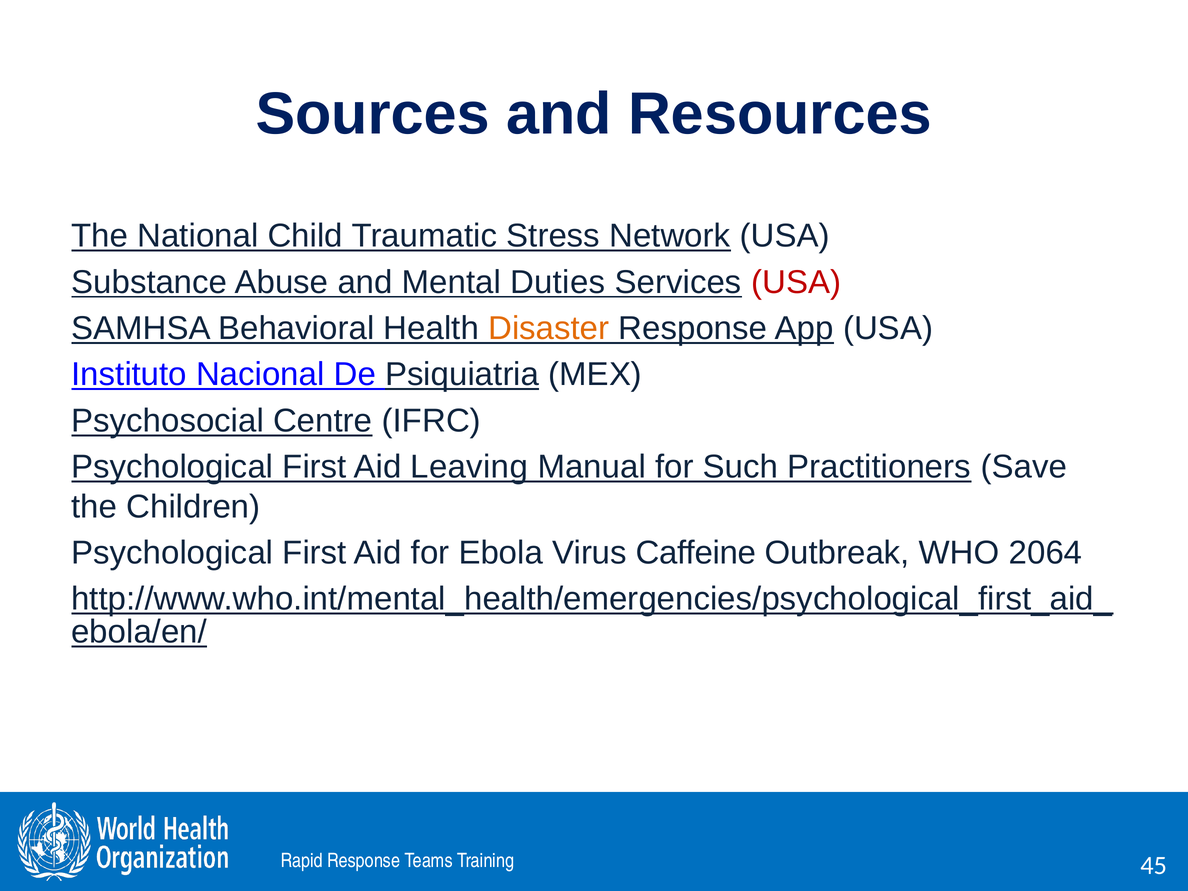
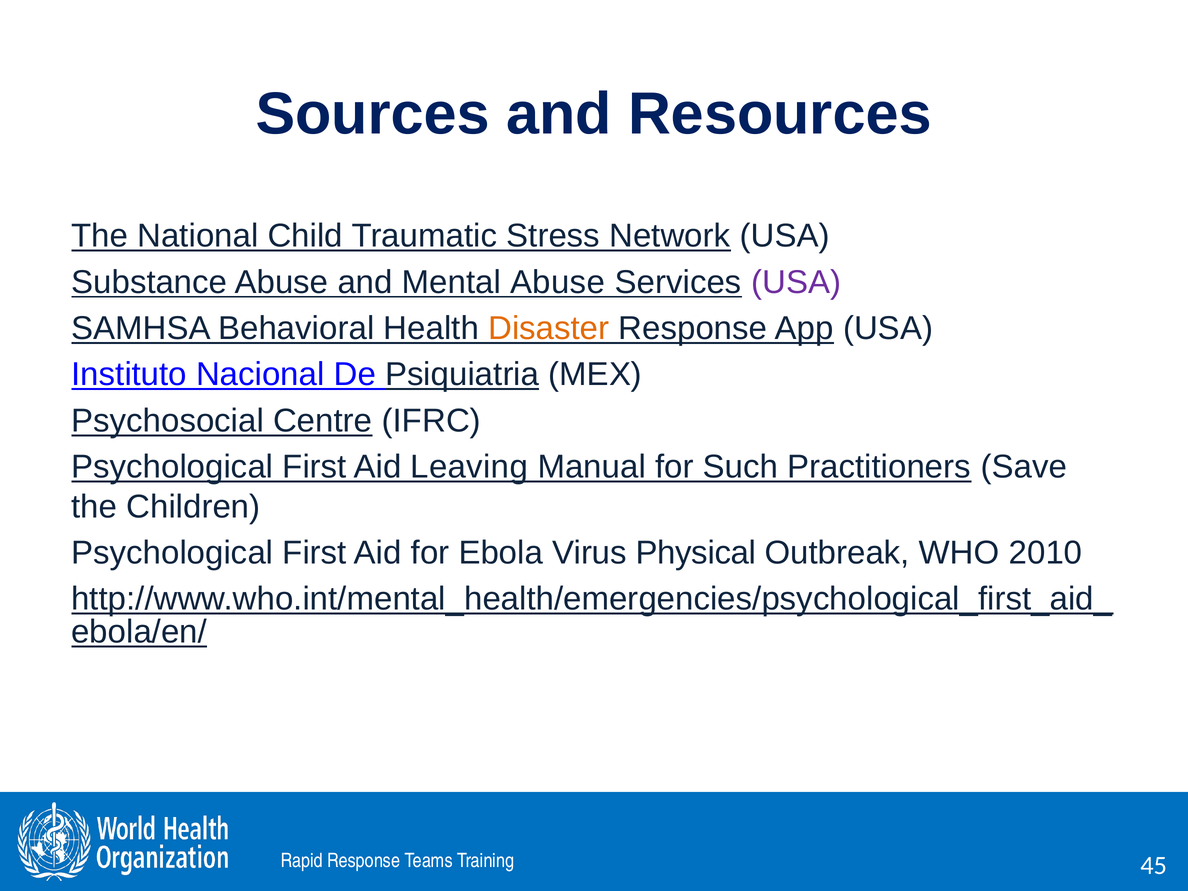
Mental Duties: Duties -> Abuse (558, 282)
USA colour: red -> purple (796, 282)
Caffeine: Caffeine -> Physical (696, 553)
2064: 2064 -> 2010 (1046, 553)
